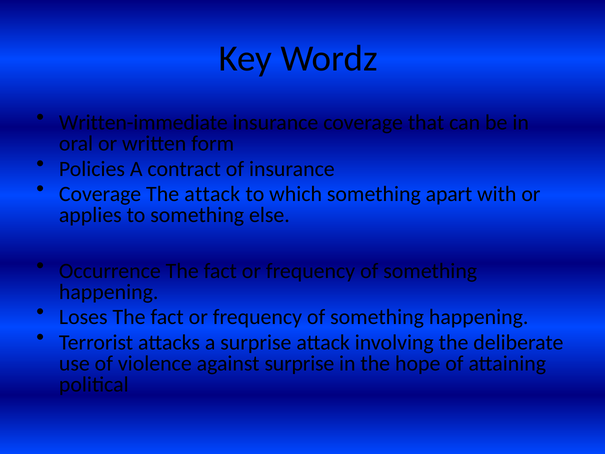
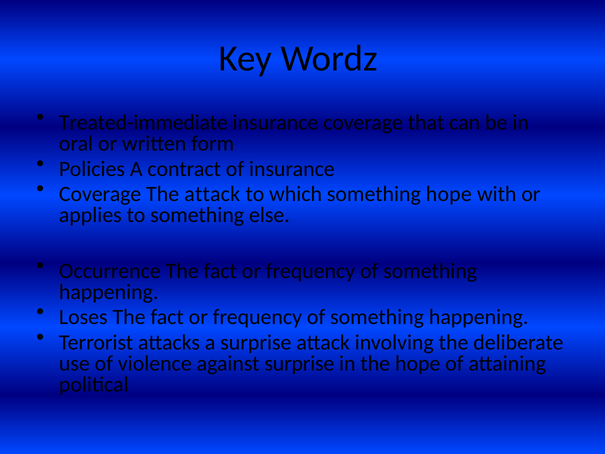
Written-immediate: Written-immediate -> Treated-immediate (143, 123)
something apart: apart -> hope (449, 194)
